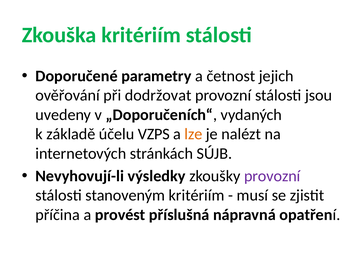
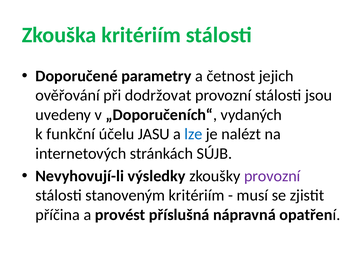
základě: základě -> funkční (71, 134)
VZPS: VZPS -> JASU (154, 134)
lze colour: orange -> blue (193, 134)
